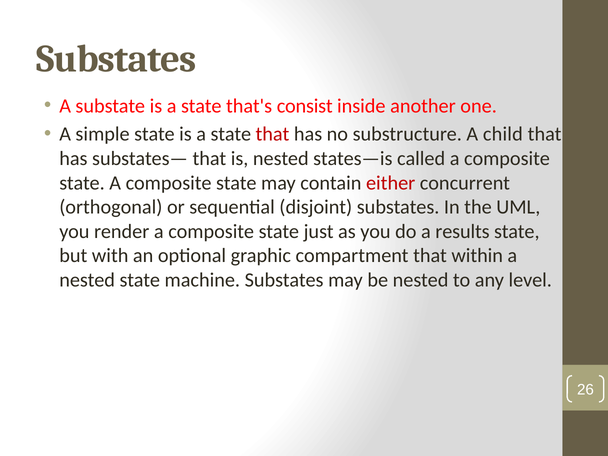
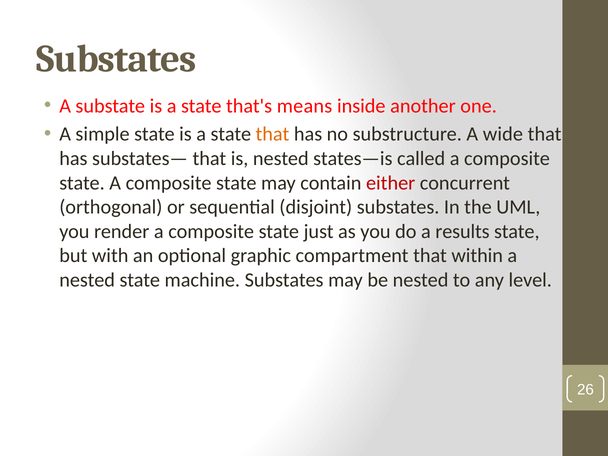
consist: consist -> means (305, 106)
that colour: red -> orange (272, 134)
child: child -> wide (503, 134)
